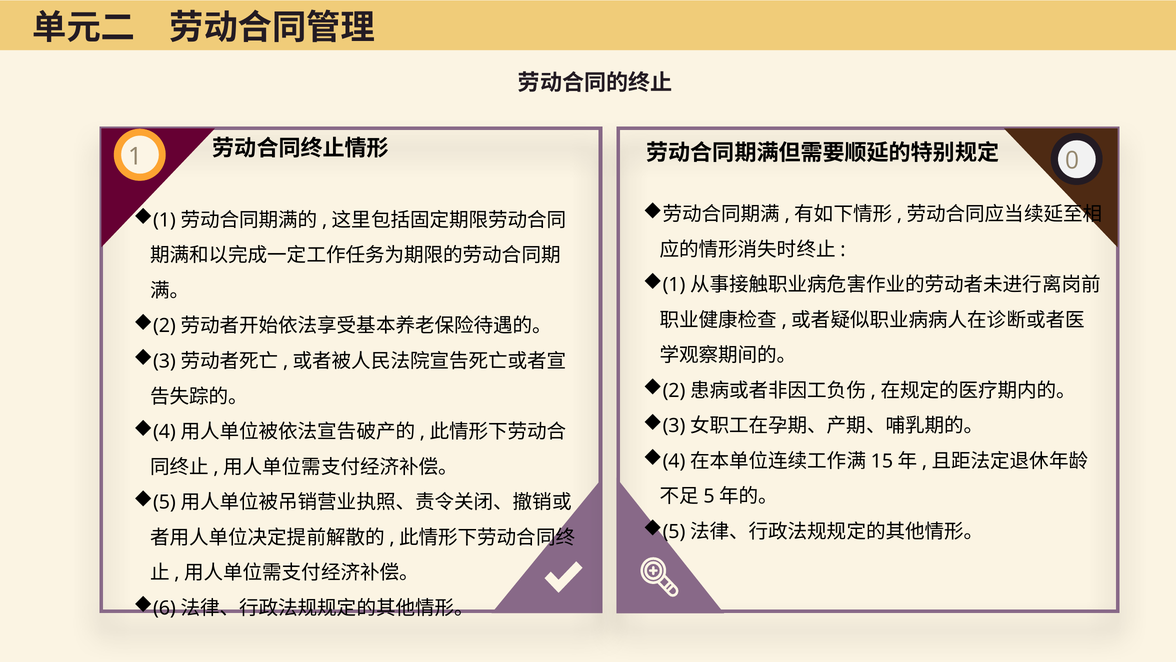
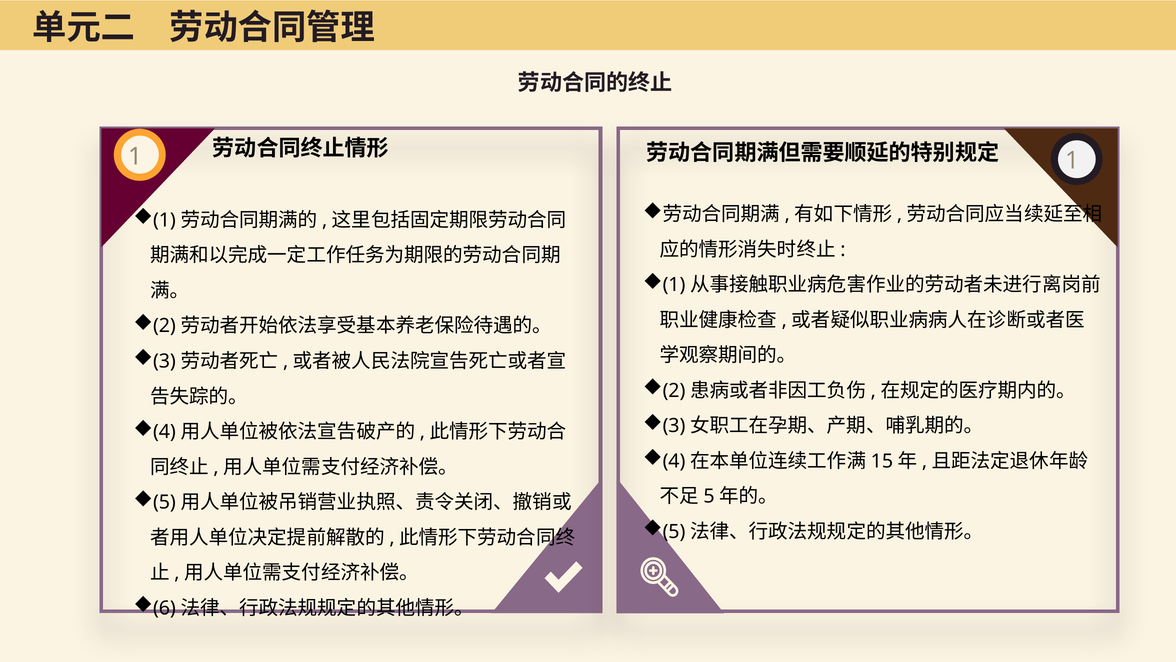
1 0: 0 -> 1 (1072, 161)
